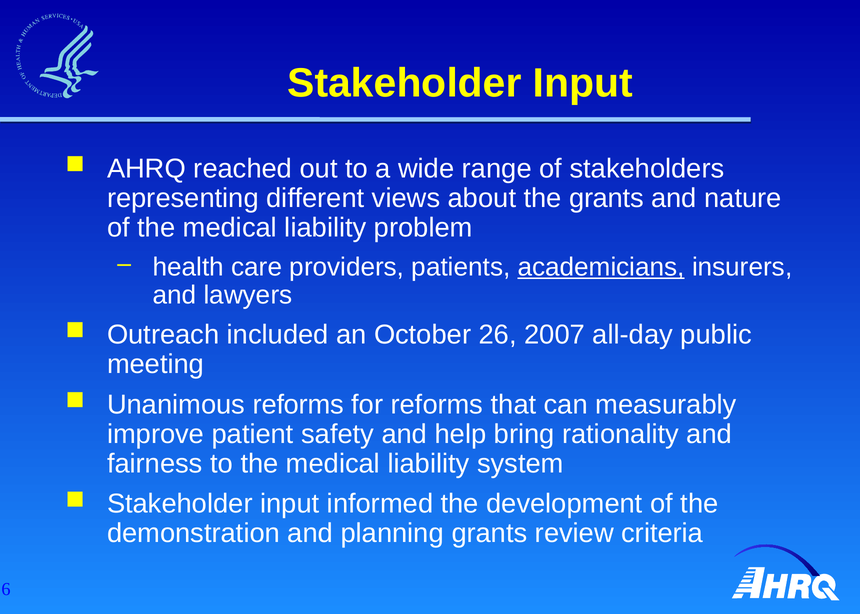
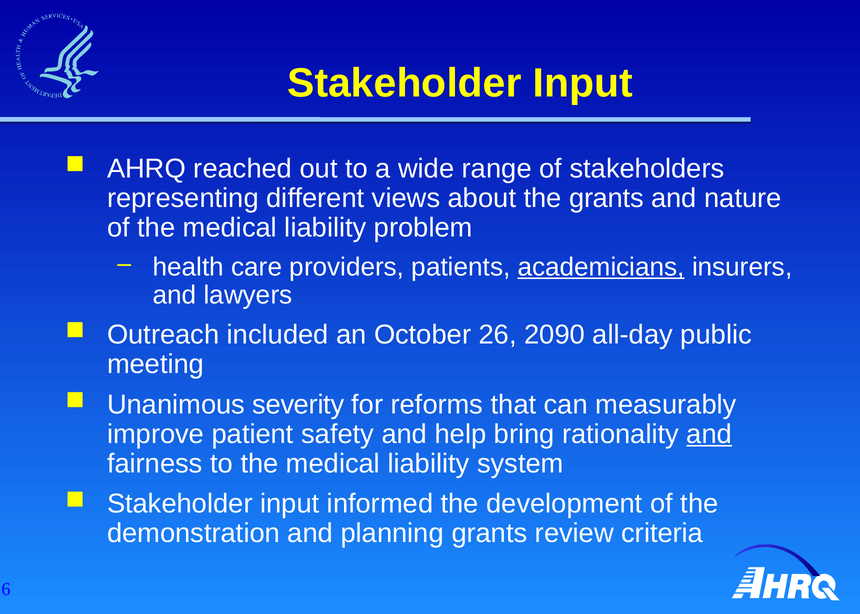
2007: 2007 -> 2090 (555, 335)
Unanimous reforms: reforms -> severity (298, 405)
and underline: none -> present (709, 434)
